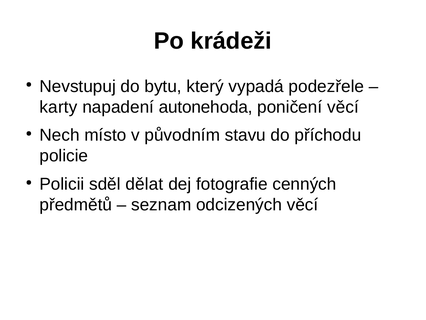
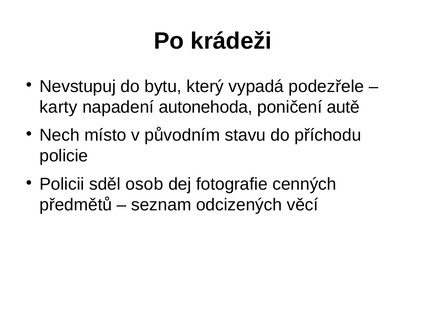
poničení věcí: věcí -> autě (343, 107)
dělat: dělat -> osob (144, 184)
